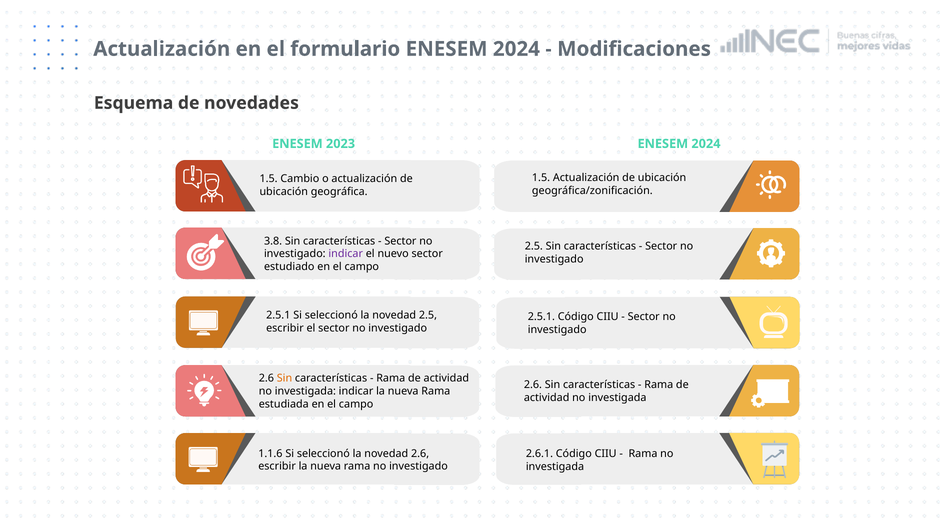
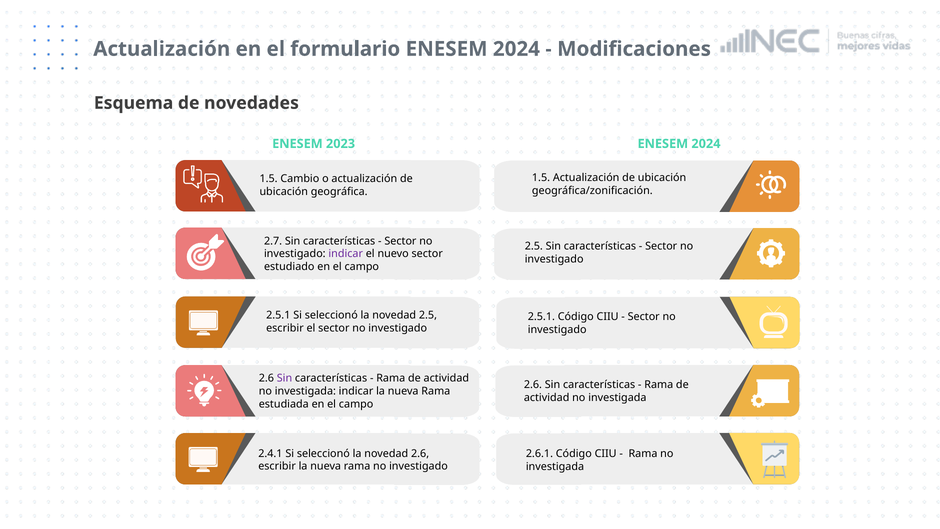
3.8: 3.8 -> 2.7 (273, 241)
Sin colour: orange -> purple (284, 378)
1.1.6: 1.1.6 -> 2.4.1 (270, 453)
